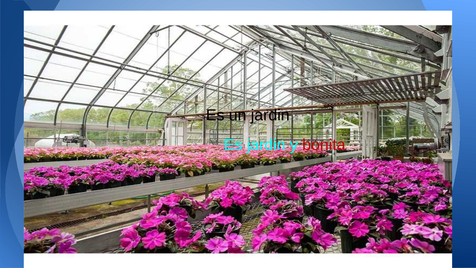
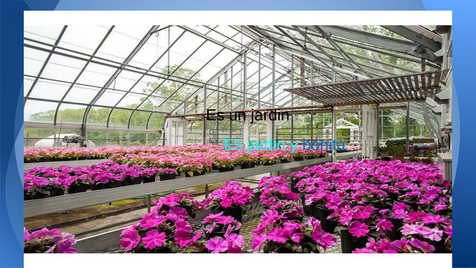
bonita colour: red -> blue (324, 145)
